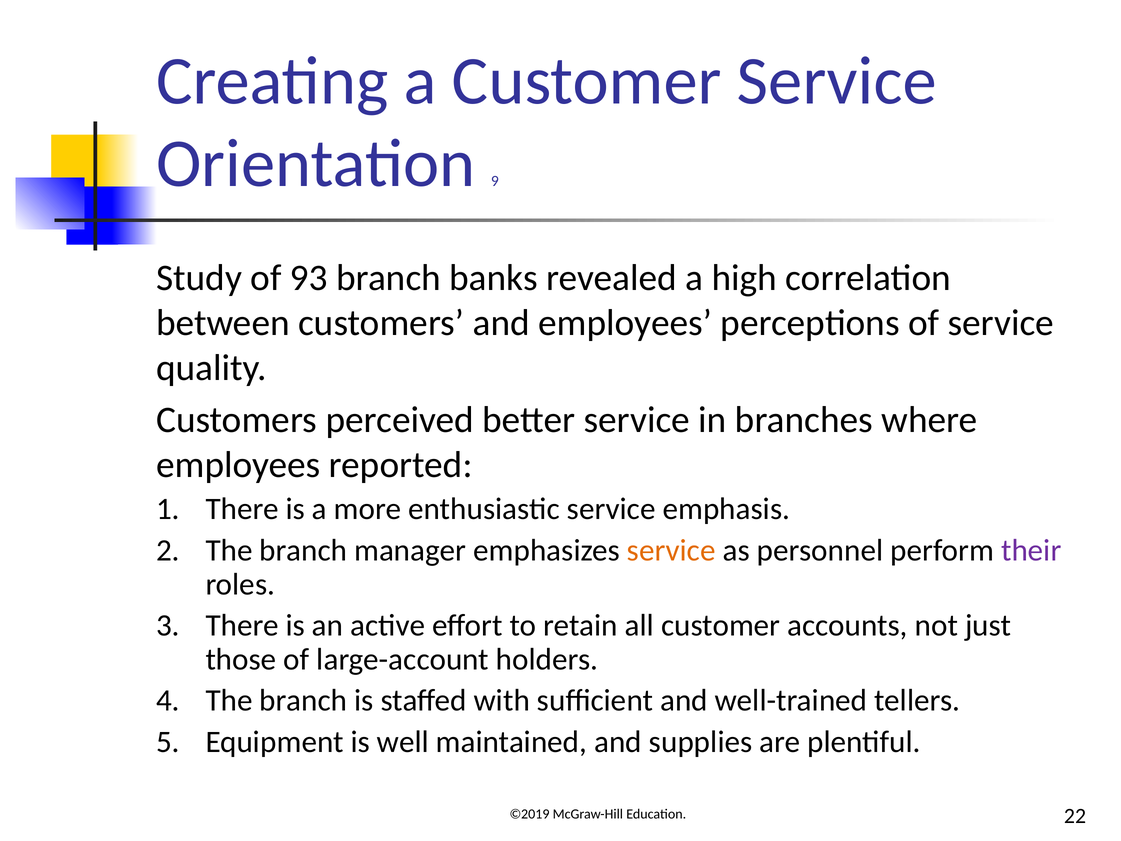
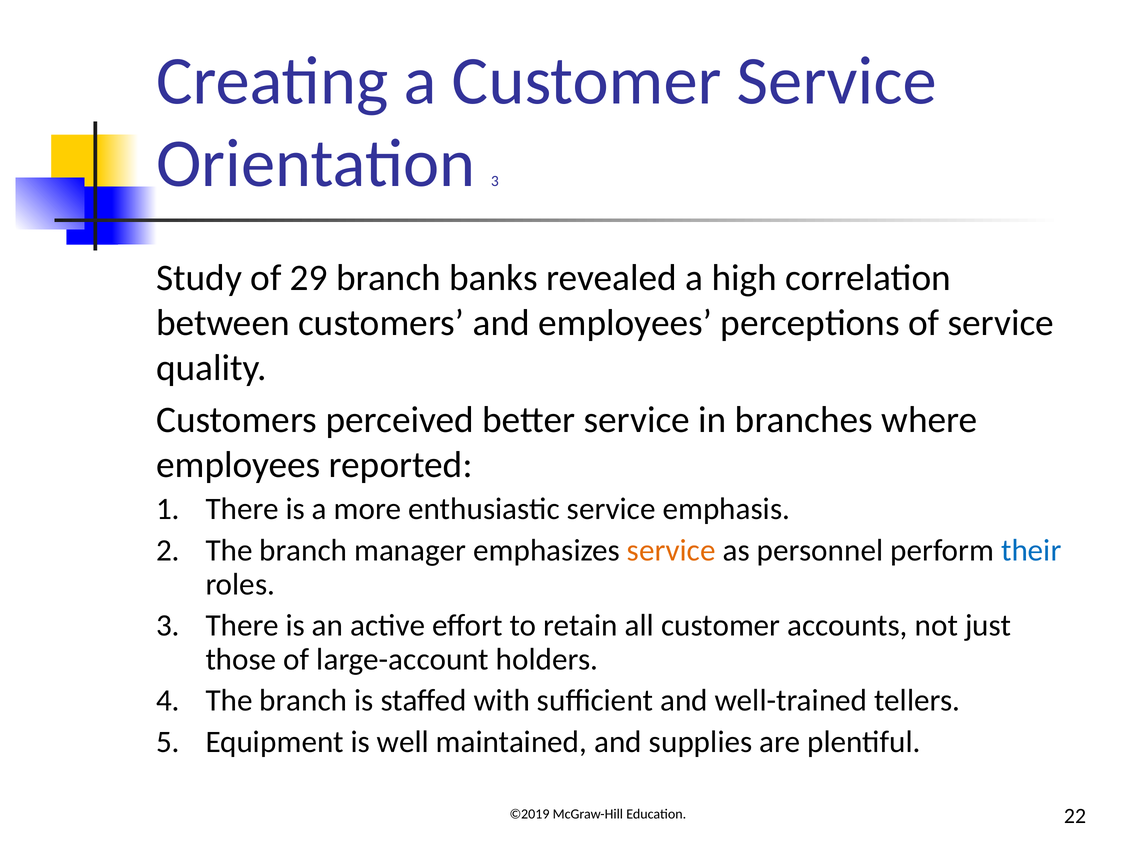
Orientation 9: 9 -> 3 (495, 181)
93: 93 -> 29 (309, 278)
their colour: purple -> blue (1031, 550)
